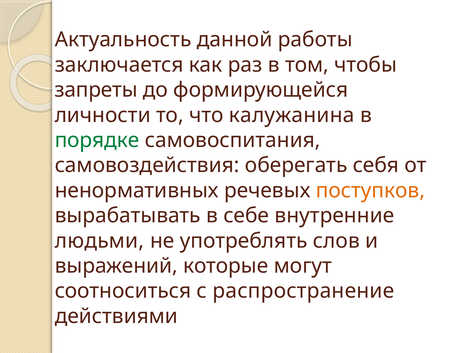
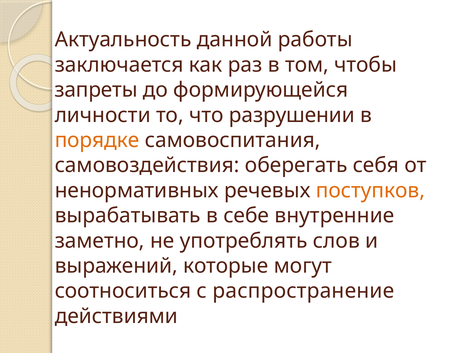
калужанина: калужанина -> разрушении (292, 115)
порядке colour: green -> orange (97, 140)
людьми: людьми -> заметно (100, 241)
